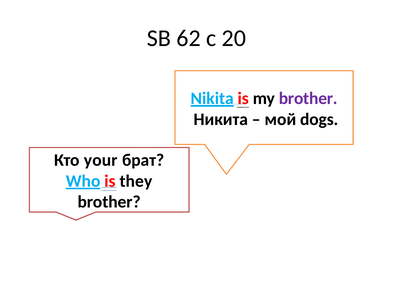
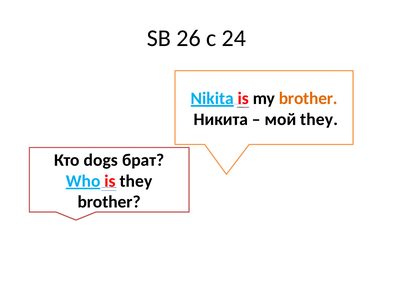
62: 62 -> 26 (189, 38)
20: 20 -> 24 (234, 38)
brother colour: purple -> orange (308, 98)
мой dogs: dogs -> they (319, 119)
your: your -> dogs (101, 160)
